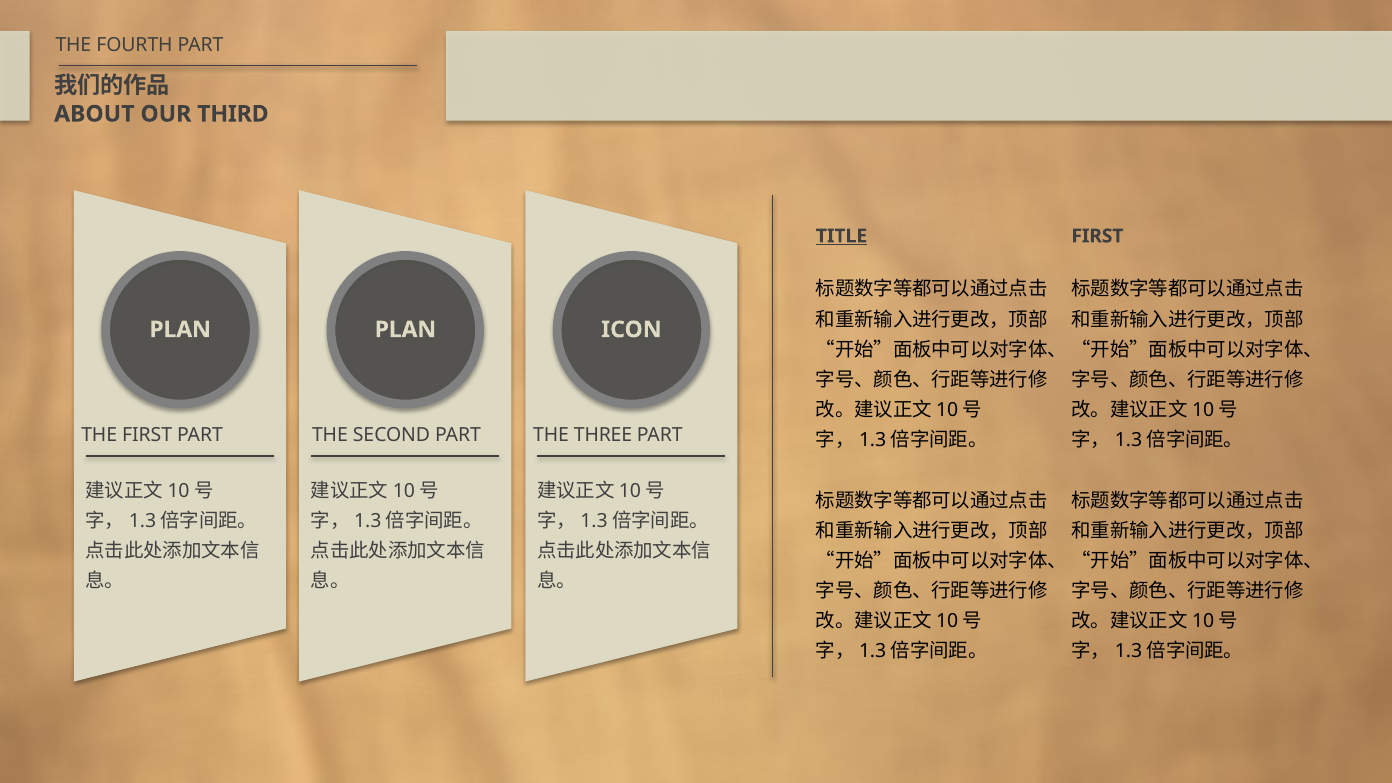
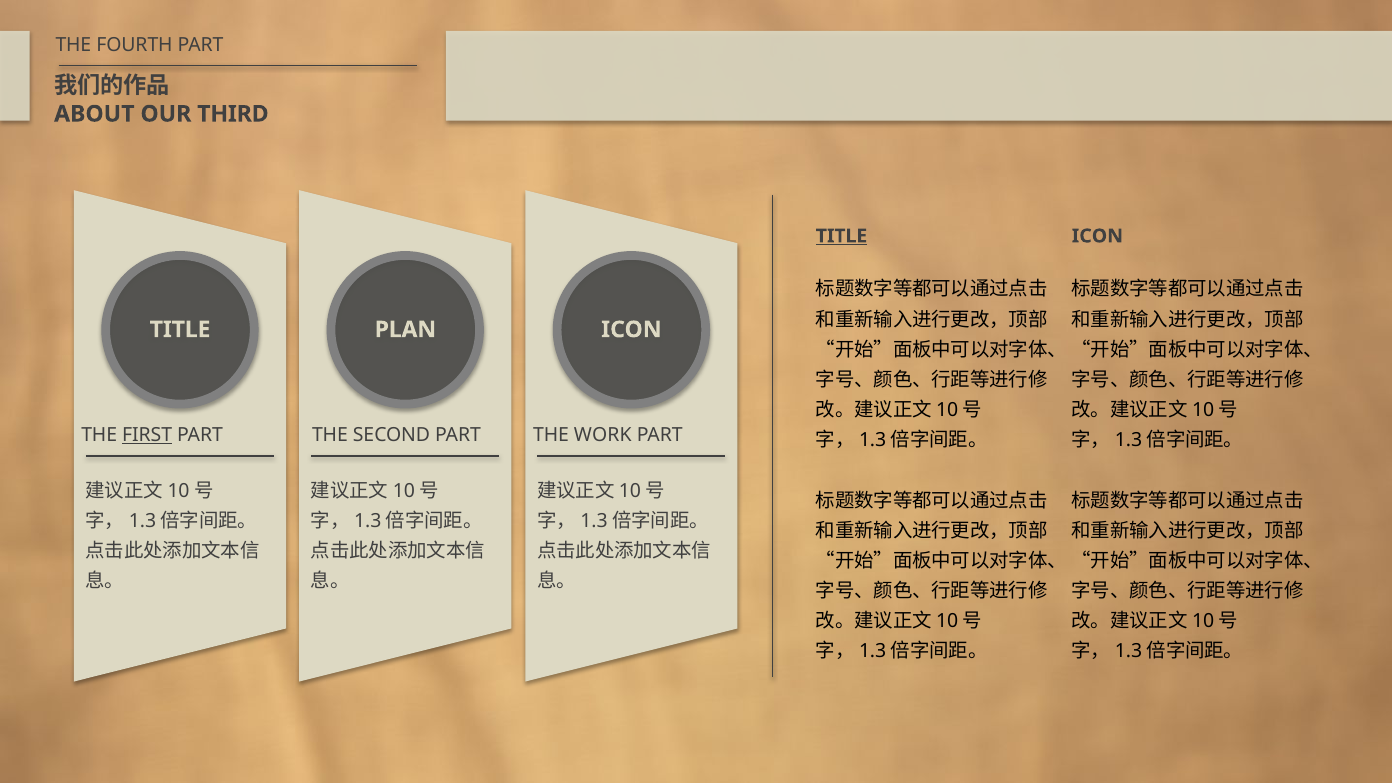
FIRST: FIRST -> ICON (1097, 236)
PLAN: PLAN -> TITLE (180, 330)
FIRST underline: none -> present (147, 435)
THREE: THREE -> WORK (603, 435)
